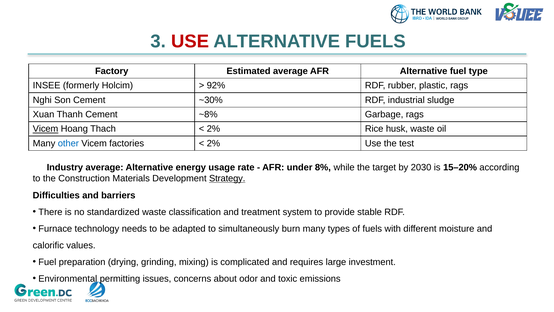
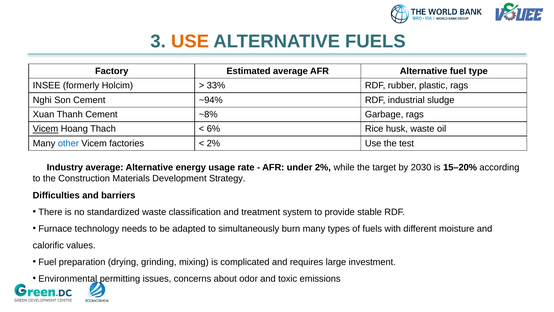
USE colour: red -> orange (190, 41)
92%: 92% -> 33% (216, 86)
~30%: ~30% -> ~94% (211, 100)
2%: 2% -> 6% (213, 129)
under 8%: 8% -> 2% (323, 167)
Strategy underline: present -> none (227, 178)
